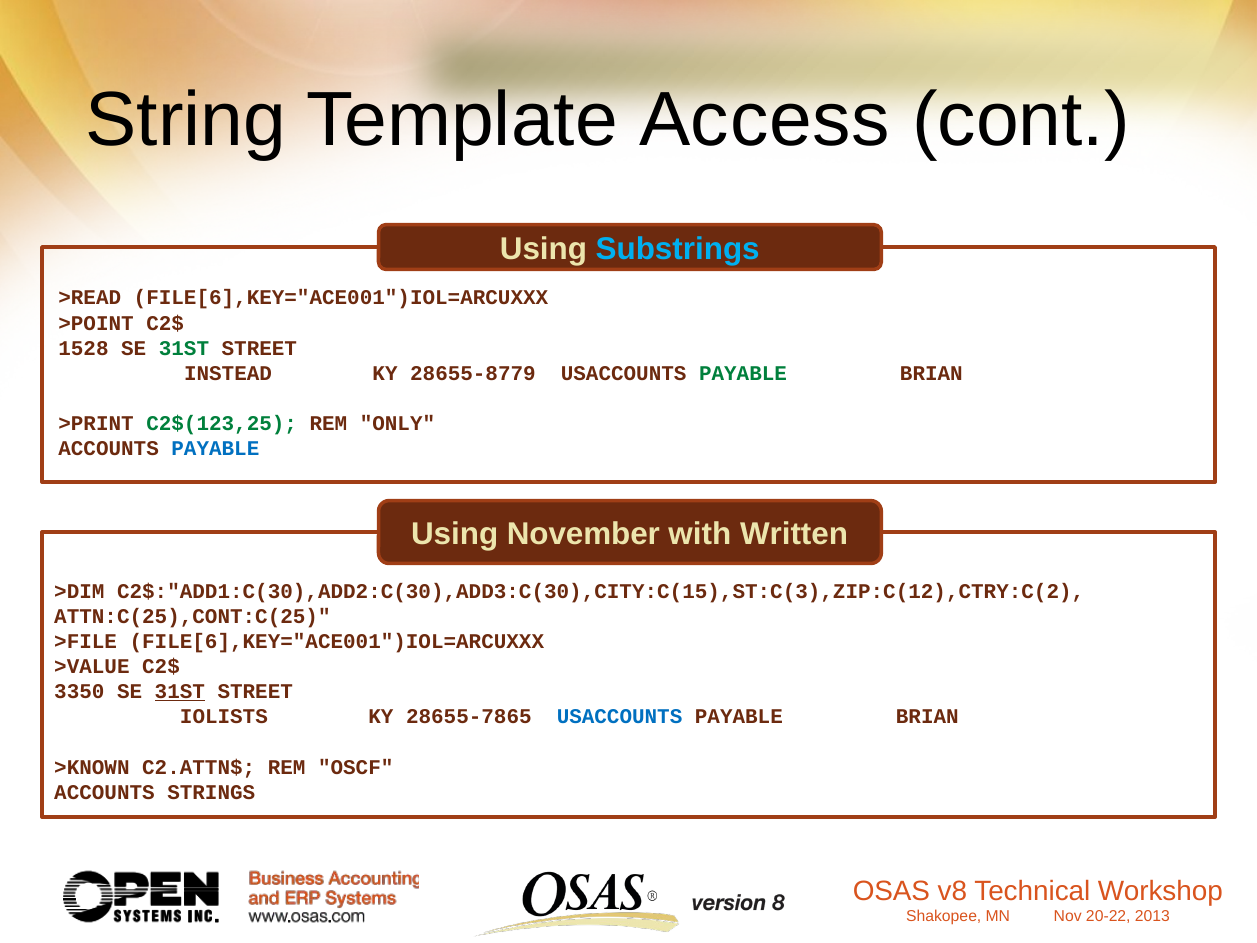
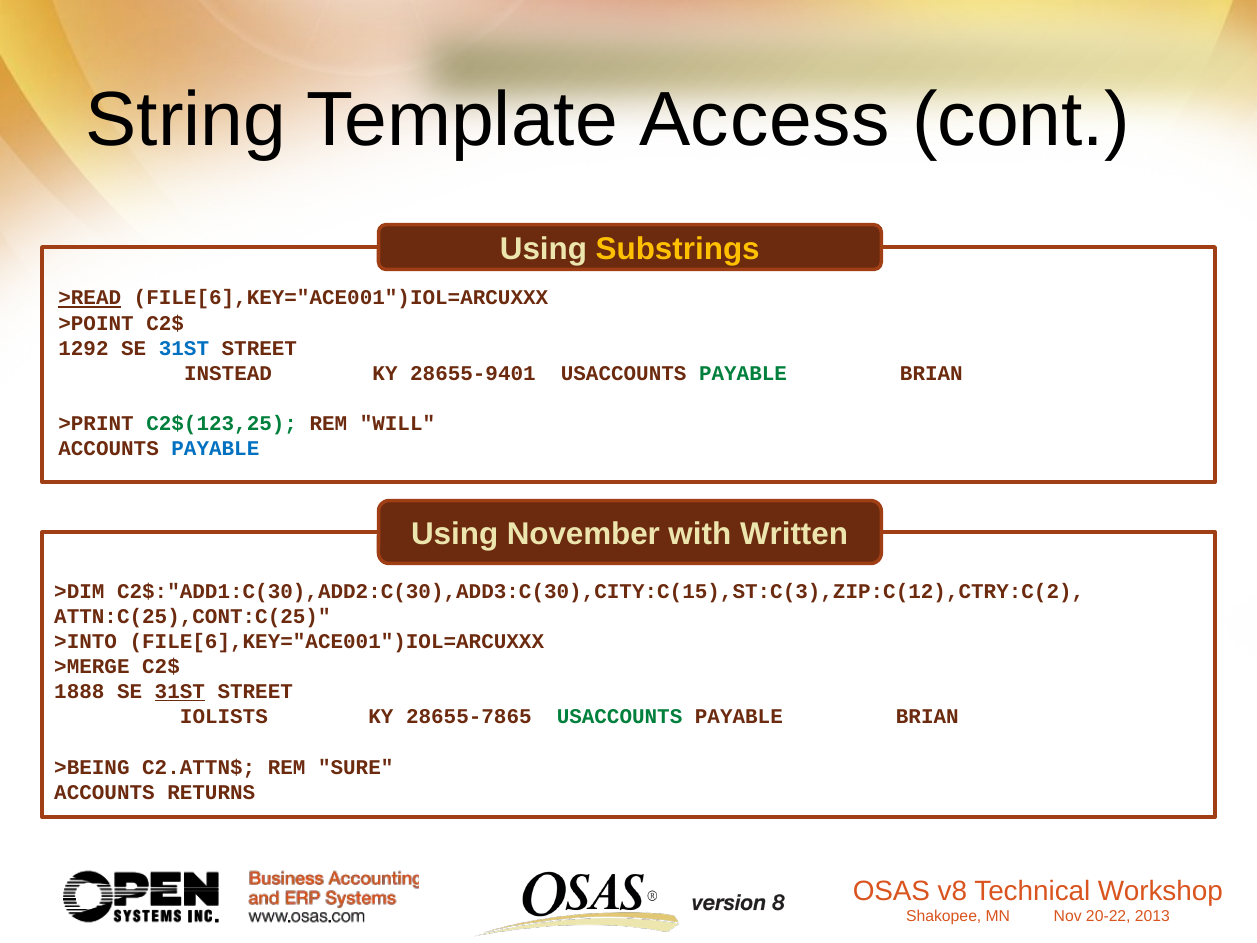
Substrings colour: light blue -> yellow (678, 249)
>READ underline: none -> present (90, 298)
1528: 1528 -> 1292 (83, 348)
31ST colour: green -> blue (184, 348)
28655-8779: 28655-8779 -> 28655-9401 (473, 373)
ONLY: ONLY -> WILL (397, 424)
>FILE: >FILE -> >INTO (86, 641)
>VALUE: >VALUE -> >MERGE (92, 666)
3350: 3350 -> 1888 (79, 692)
USACCOUNTS colour: blue -> green (620, 717)
>KNOWN: >KNOWN -> >BEING (92, 767)
OSCF: OSCF -> SURE (356, 767)
STRINGS: STRINGS -> RETURNS (211, 792)
